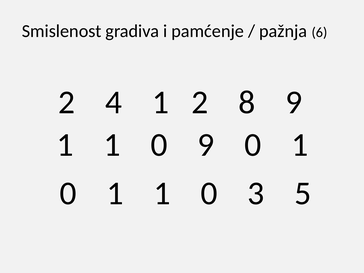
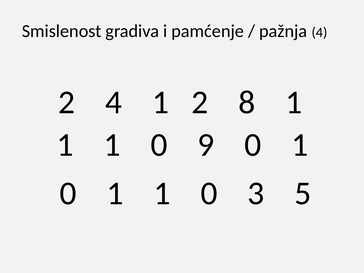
pažnja 6: 6 -> 4 (320, 32)
8 9: 9 -> 1 (294, 102)
